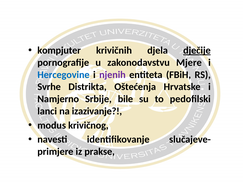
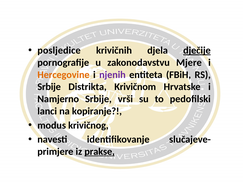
kompjuter: kompjuter -> posljedice (59, 51)
Hercegovine colour: blue -> orange (63, 75)
Svrhe: Svrhe -> Srbije (49, 87)
Oštećenja: Oštećenja -> Krivičnom (135, 87)
bile: bile -> vrši (125, 99)
izazivanje: izazivanje -> kopiranje (97, 111)
prakse underline: none -> present (100, 152)
